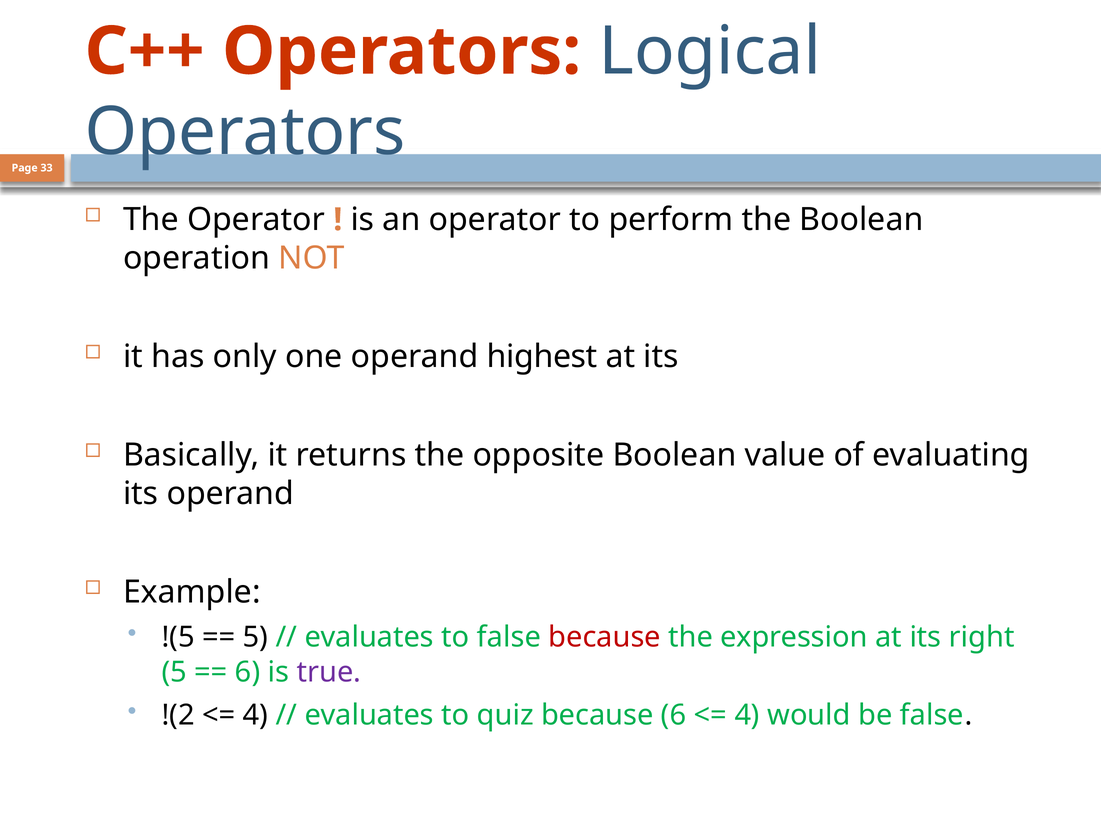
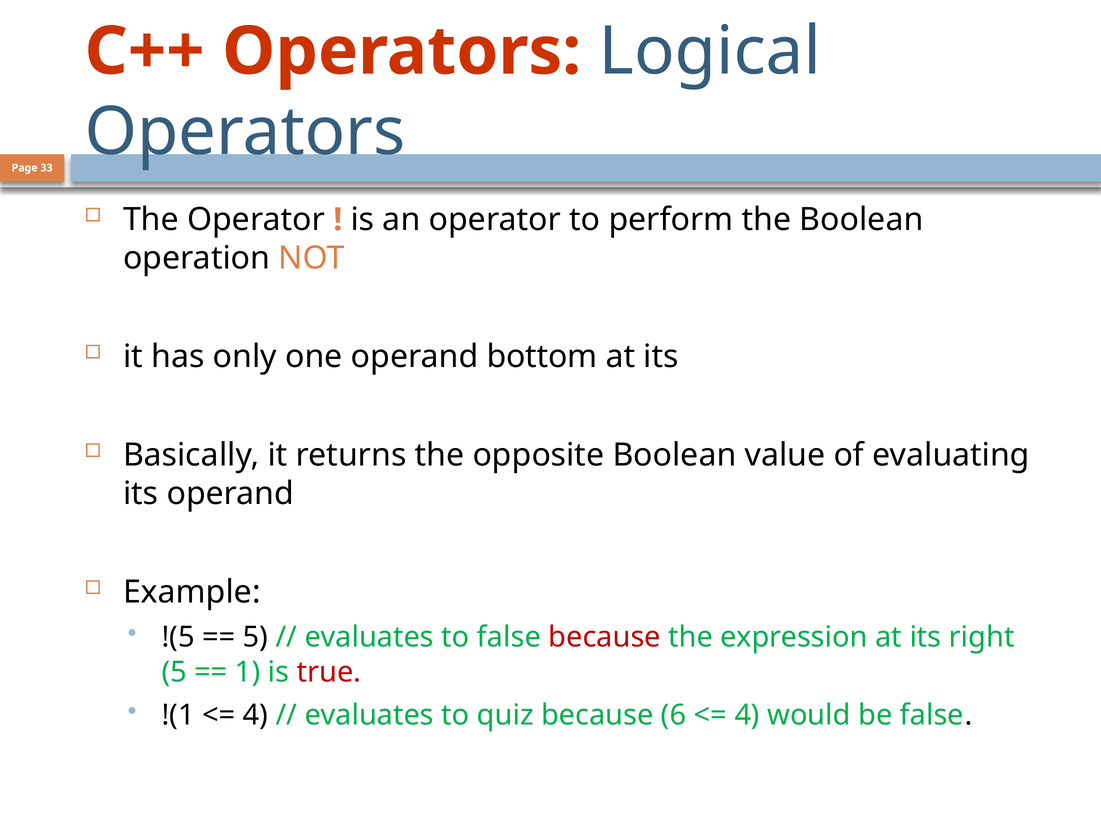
highest: highest -> bottom (542, 357)
6: 6 -> 1 (248, 672)
true colour: purple -> red (329, 672)
!(2: !(2 -> !(1 (178, 715)
